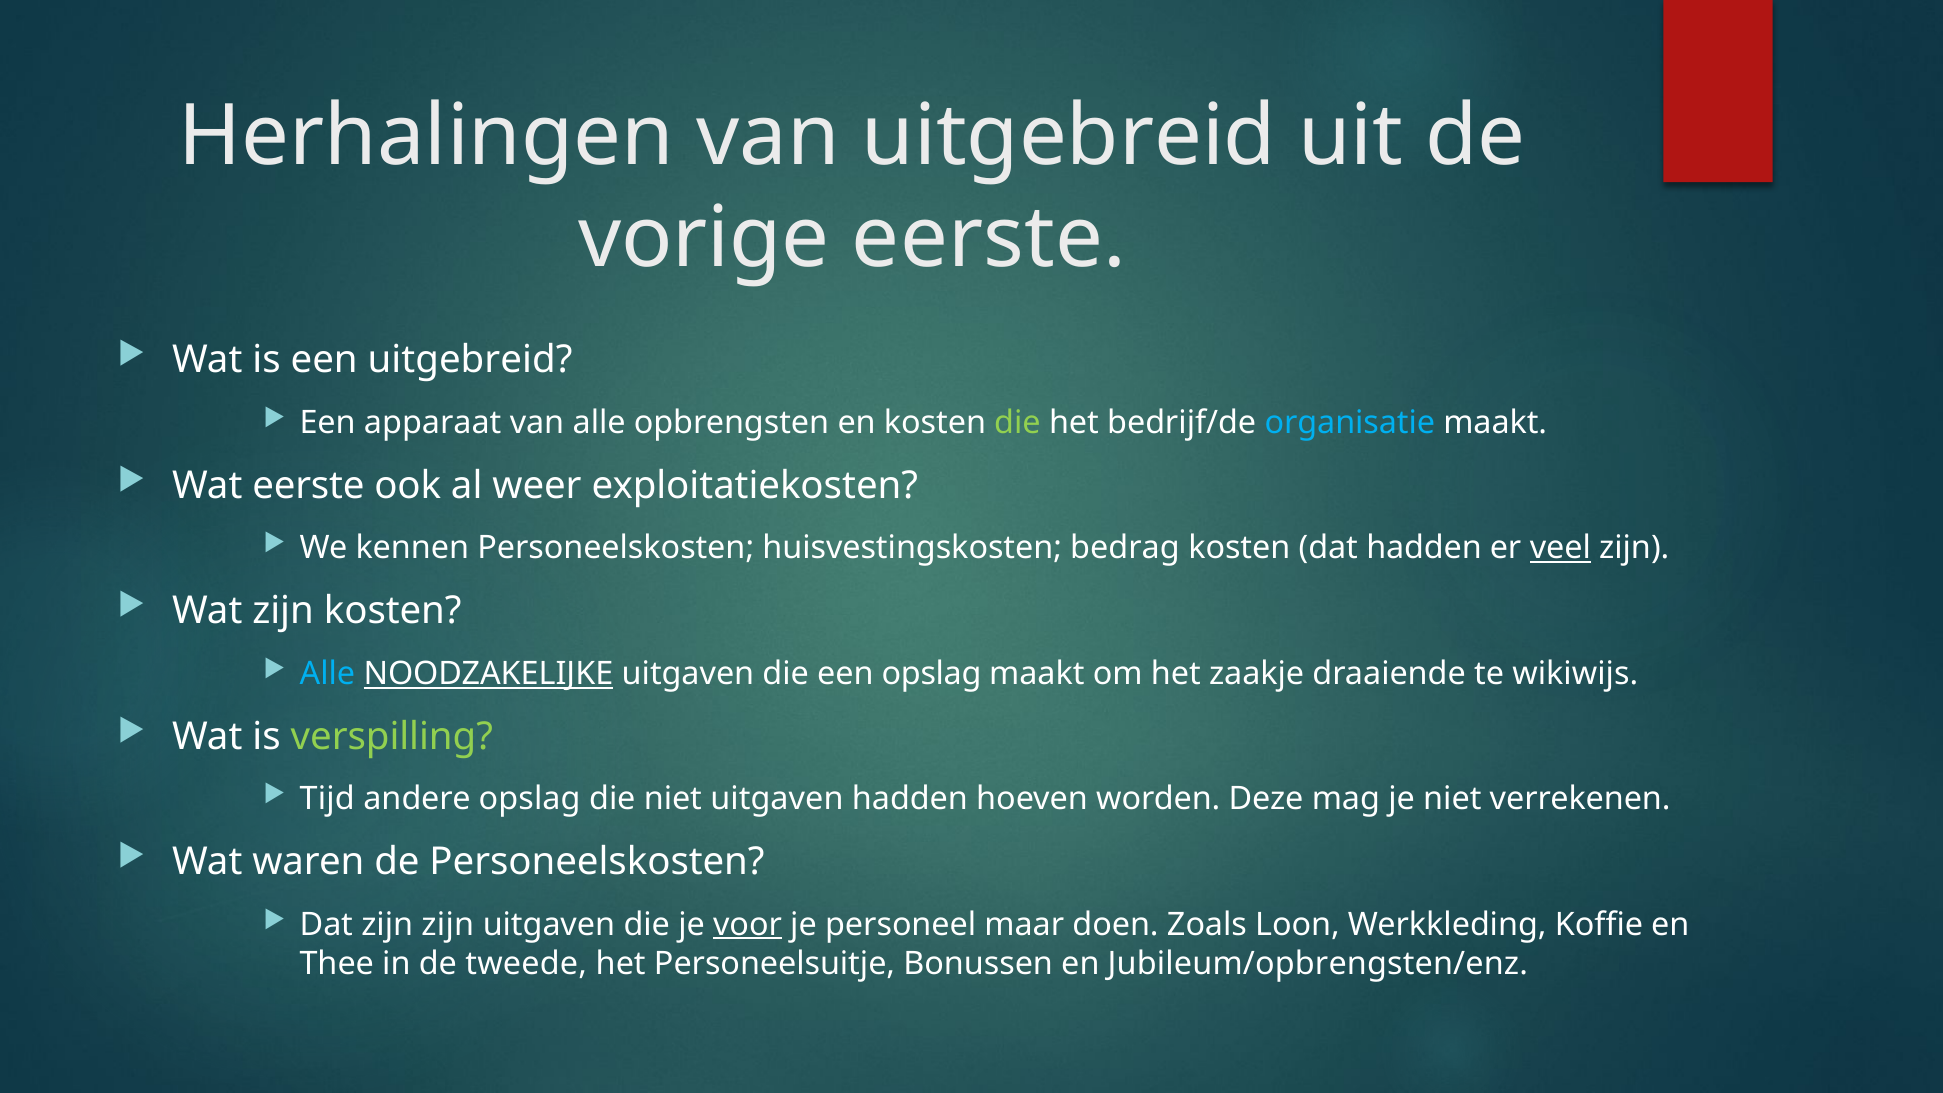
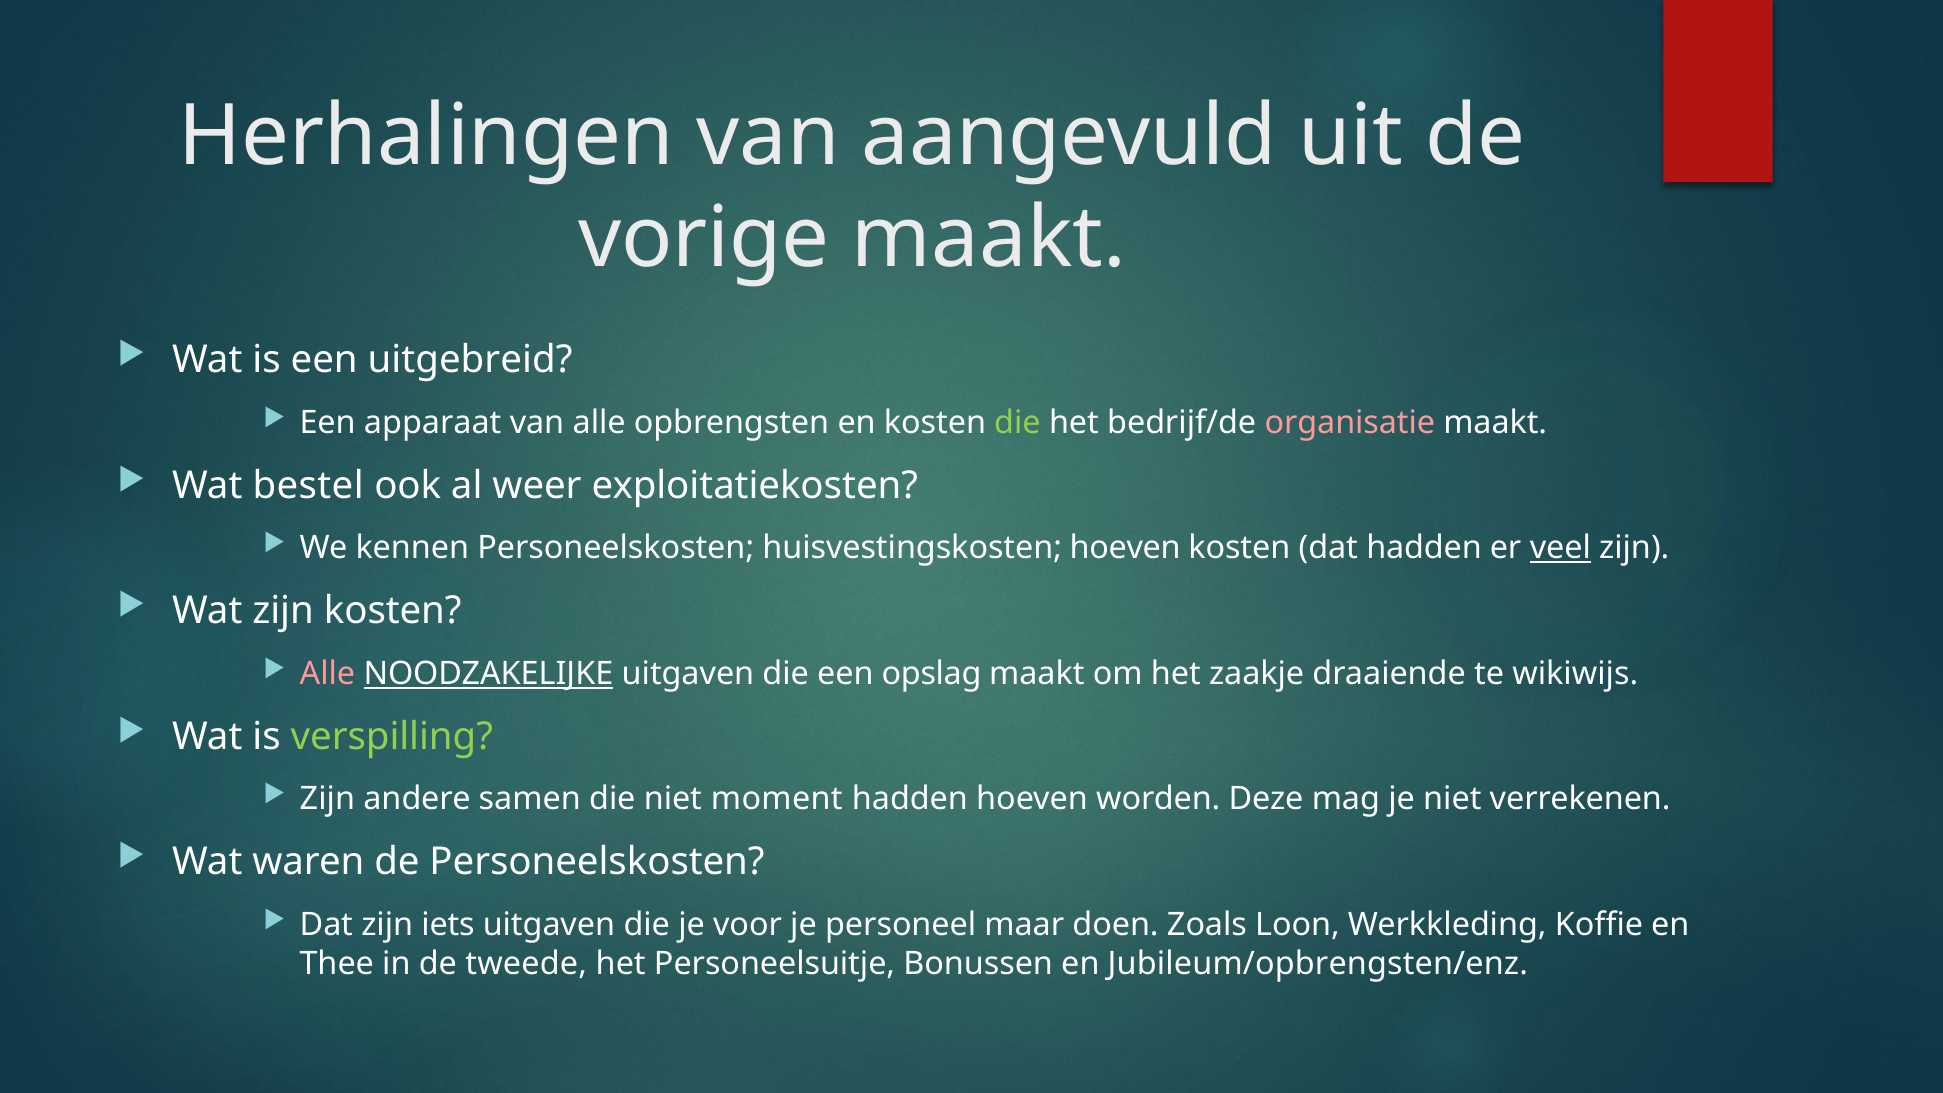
van uitgebreid: uitgebreid -> aangevuld (1069, 136)
vorige eerste: eerste -> maakt (989, 238)
organisatie colour: light blue -> pink (1350, 423)
Wat eerste: eerste -> bestel (308, 486)
huisvestingskosten bedrag: bedrag -> hoeven (1125, 548)
Alle colour: light blue -> pink (327, 673)
Tijd: Tijd -> Zijn (327, 799)
andere opslag: opslag -> samen (530, 799)
niet uitgaven: uitgaven -> moment (777, 799)
zijn zijn: zijn -> iets (448, 924)
voor underline: present -> none (747, 924)
